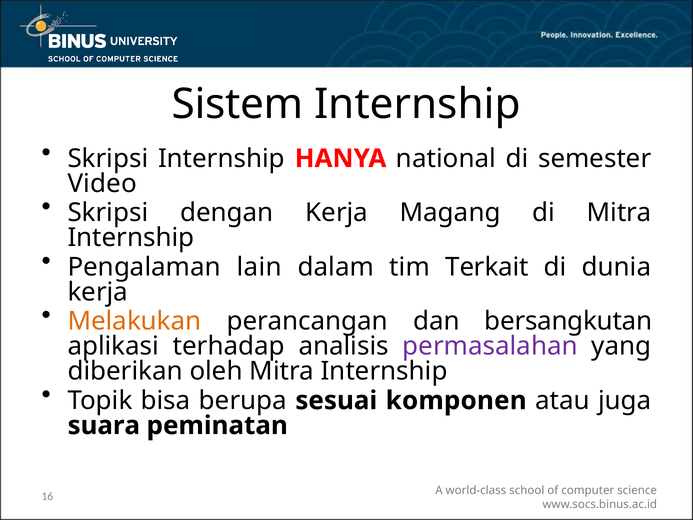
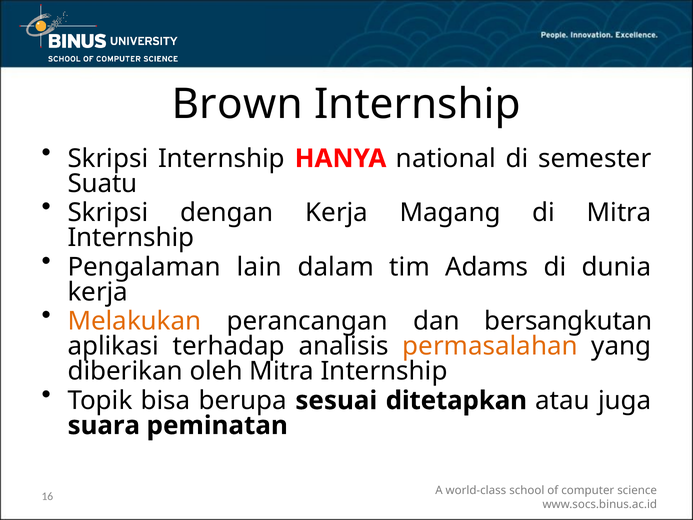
Sistem: Sistem -> Brown (237, 104)
Video: Video -> Suatu (102, 183)
Terkait: Terkait -> Adams (487, 267)
permasalahan colour: purple -> orange (490, 346)
komponen: komponen -> ditetapkan (456, 400)
